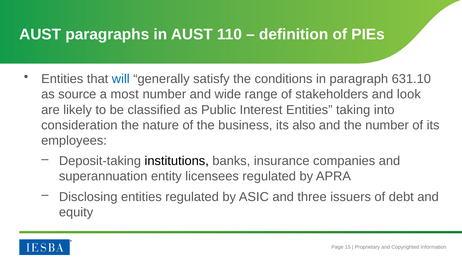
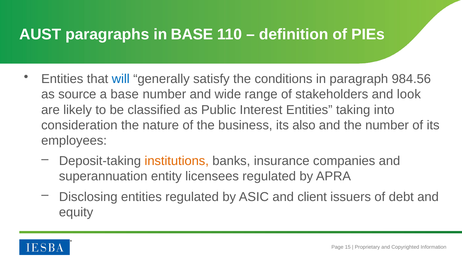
in AUST: AUST -> BASE (192, 35)
631.10: 631.10 -> 984.56 (411, 79)
a most: most -> base (125, 94)
institutions colour: black -> orange (177, 161)
three: three -> client (312, 197)
